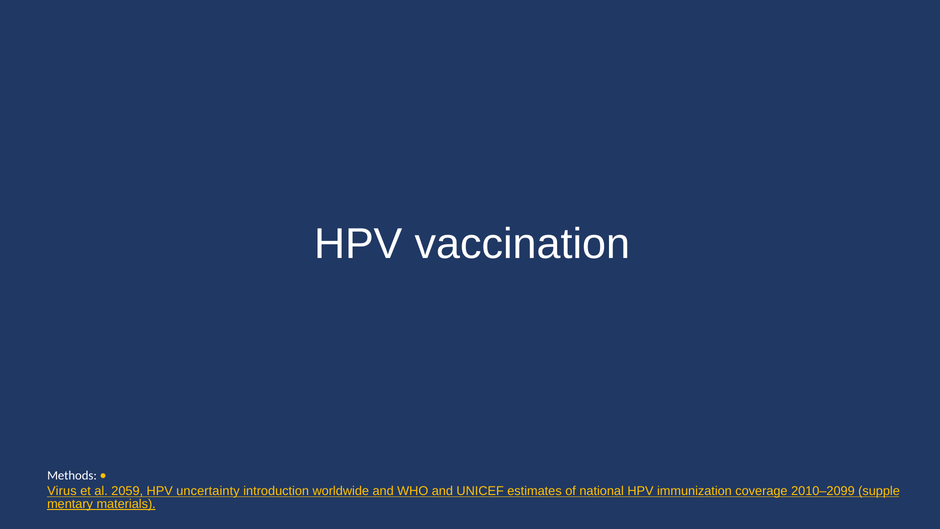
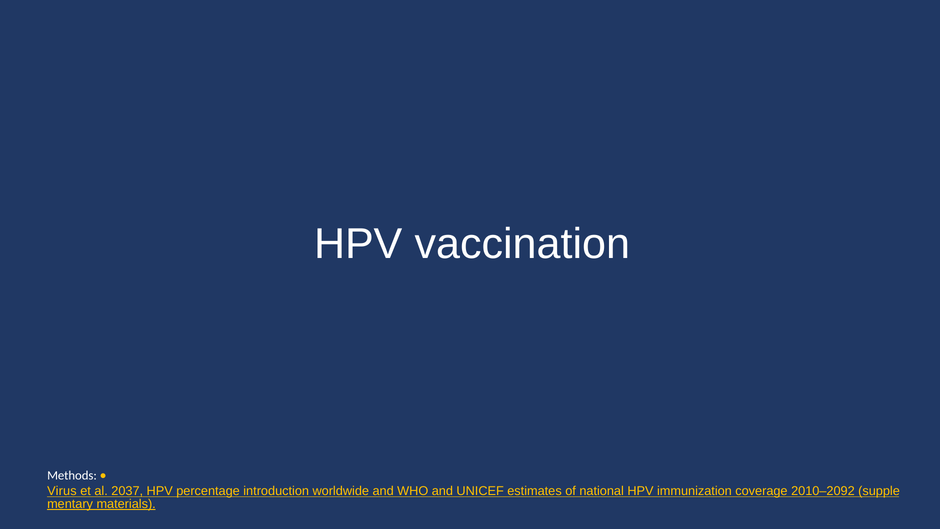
2059: 2059 -> 2037 (127, 491)
uncertainty: uncertainty -> percentage (208, 491)
2010–2099: 2010–2099 -> 2010–2092 (823, 491)
